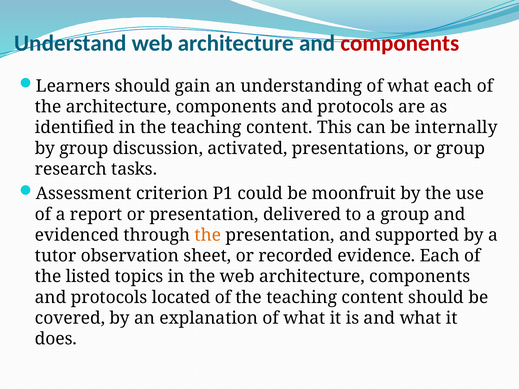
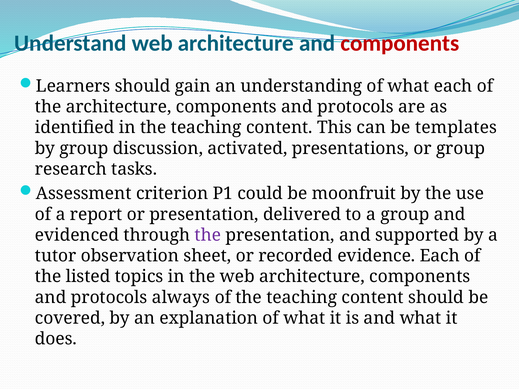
internally: internally -> templates (456, 128)
the colour: orange -> purple (208, 235)
located: located -> always (181, 297)
